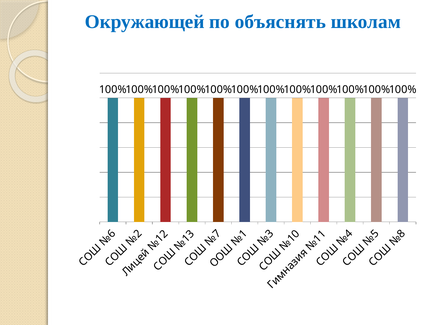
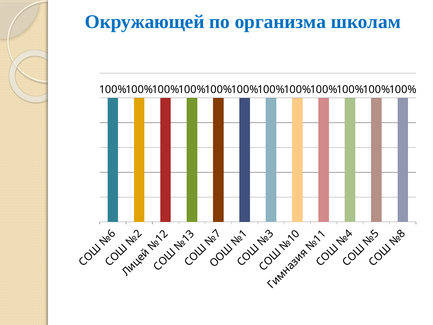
объяснять: объяснять -> организма (280, 22)
